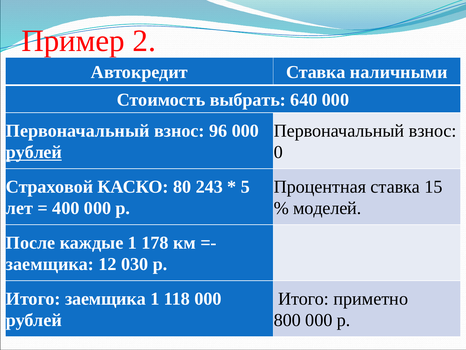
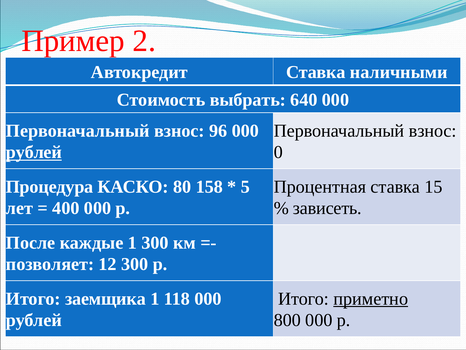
Страховой: Страховой -> Процедура (50, 187)
243: 243 -> 158 (209, 187)
моделей: моделей -> зависеть (327, 208)
1 178: 178 -> 300 (155, 242)
заемщика: заемщика -> позволяет (50, 264)
12 030: 030 -> 300 (135, 264)
приметно underline: none -> present (371, 298)
